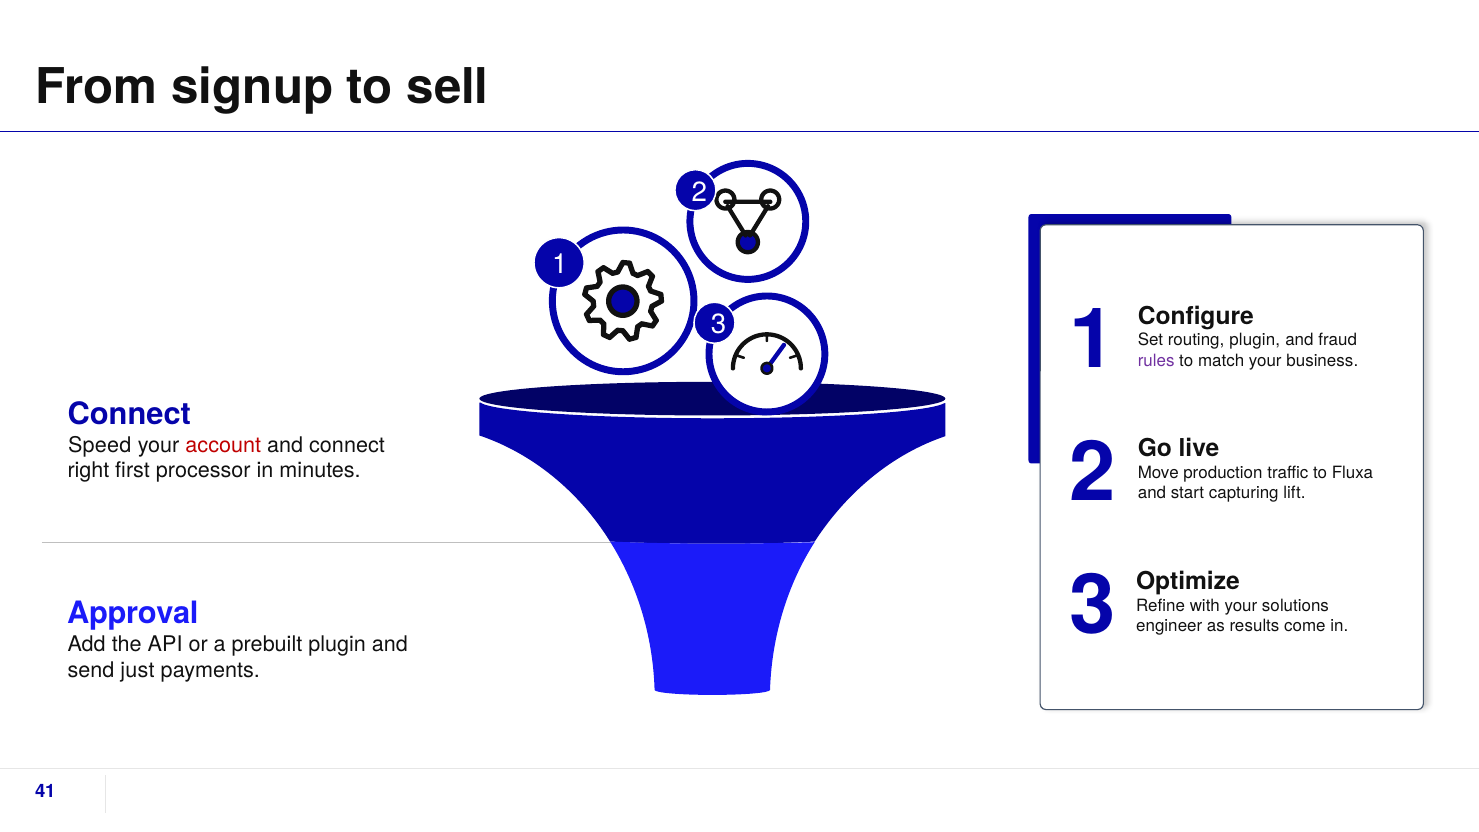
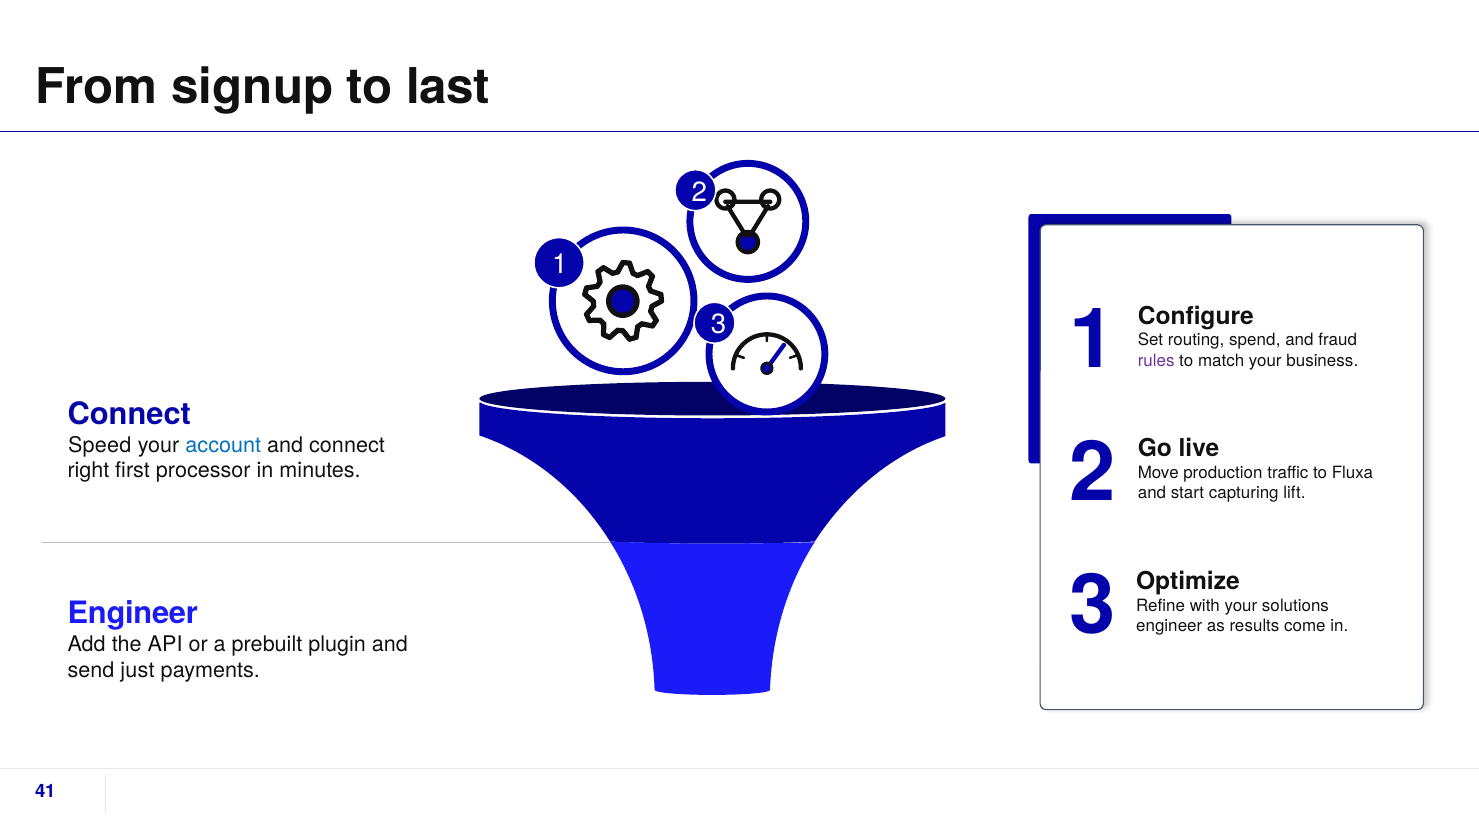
sell: sell -> last (448, 88)
routing plugin: plugin -> spend (1255, 340)
account colour: red -> blue (223, 445)
Approval: Approval -> Engineer (133, 613)
